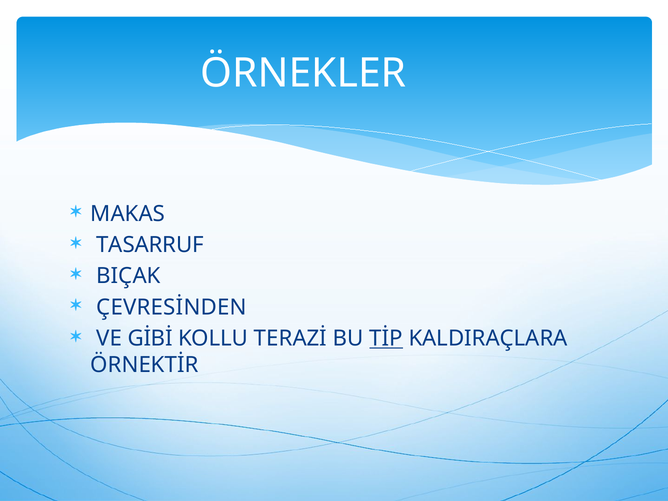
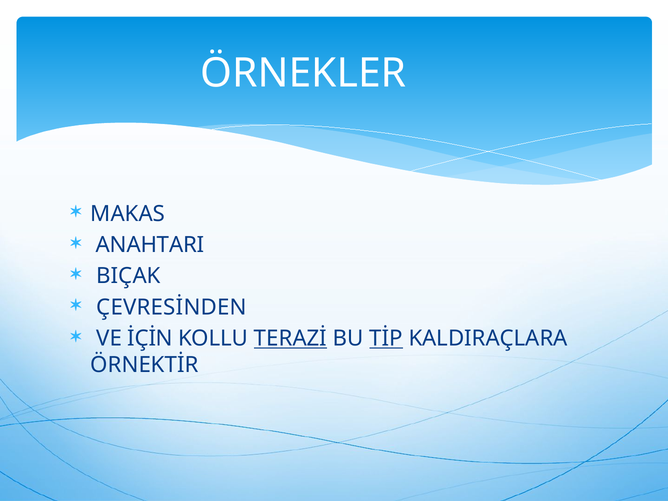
TASARRUF: TASARRUF -> ANAHTARI (150, 245)
GİBİ: GİBİ -> İÇİN (150, 338)
TERAZİ underline: none -> present (291, 338)
